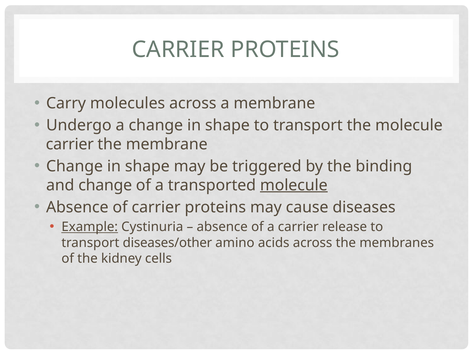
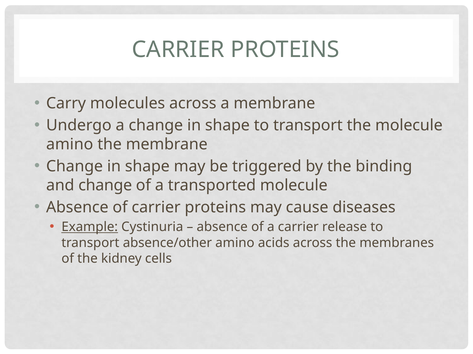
carrier: carrier -> amino (70, 145)
molecule underline: present -> none (294, 186)
diseases/other: diseases/other -> absence/other (167, 243)
